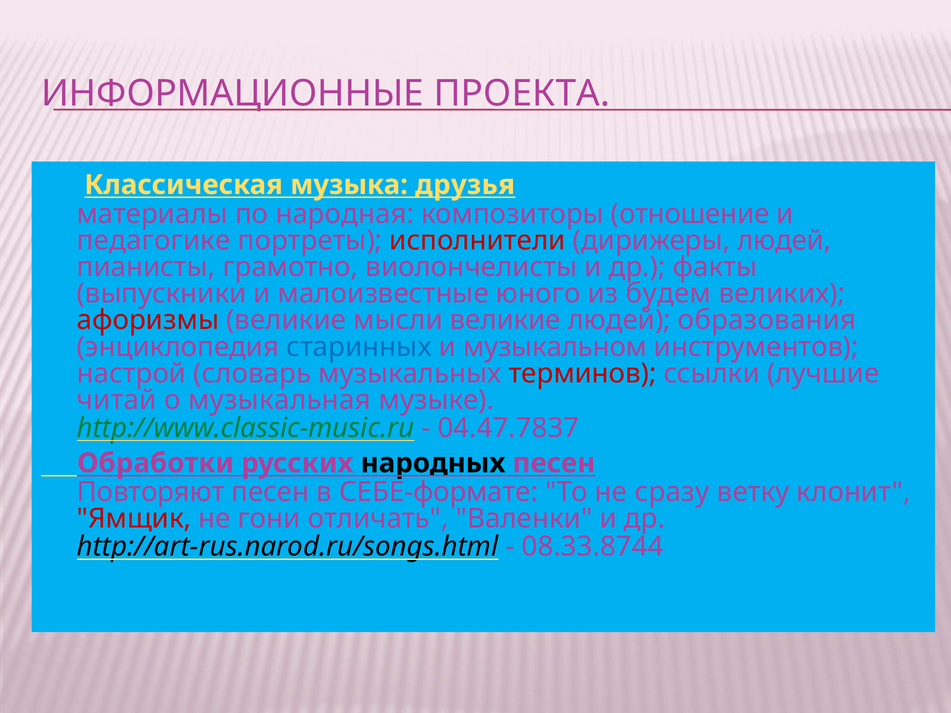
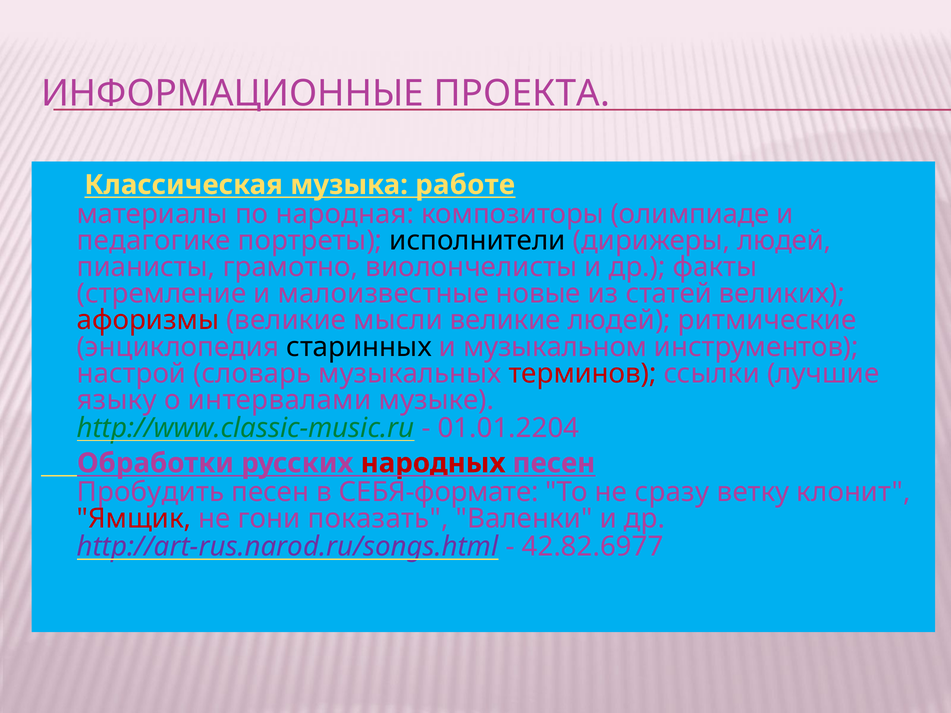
друзья: друзья -> работе (465, 185)
отношение: отношение -> олимпиаде (690, 214)
исполнители colour: red -> black (477, 241)
выпускники: выпускники -> стремление (162, 294)
юного: юного -> новые (538, 294)
будем: будем -> статей (669, 294)
образования: образования -> ритмические (767, 320)
старинных colour: blue -> black (359, 347)
читай: читай -> языку (117, 400)
музыкальная: музыкальная -> интервалами (280, 400)
04.47.7837: 04.47.7837 -> 01.01.2204 (508, 428)
народных colour: black -> red (433, 463)
Повторяют: Повторяют -> Пробудить (150, 492)
СЕБЕ-формате: СЕБЕ-формате -> СЕБЯ-формате (439, 492)
отличать: отличать -> показать (378, 519)
http://art-rus.narod.ru/songs.html colour: black -> purple (288, 547)
08.33.8744: 08.33.8744 -> 42.82.6977 (593, 547)
